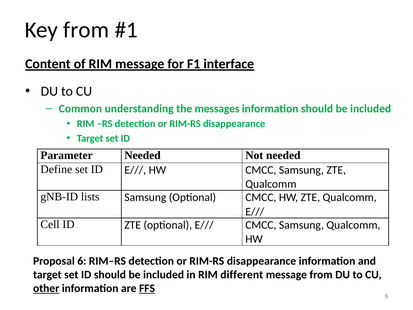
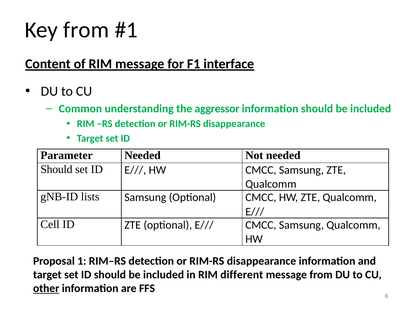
messages: messages -> aggressor (217, 109)
Define: Define -> Should (56, 169)
Proposal 6: 6 -> 1 (82, 261)
FFS underline: present -> none (147, 288)
